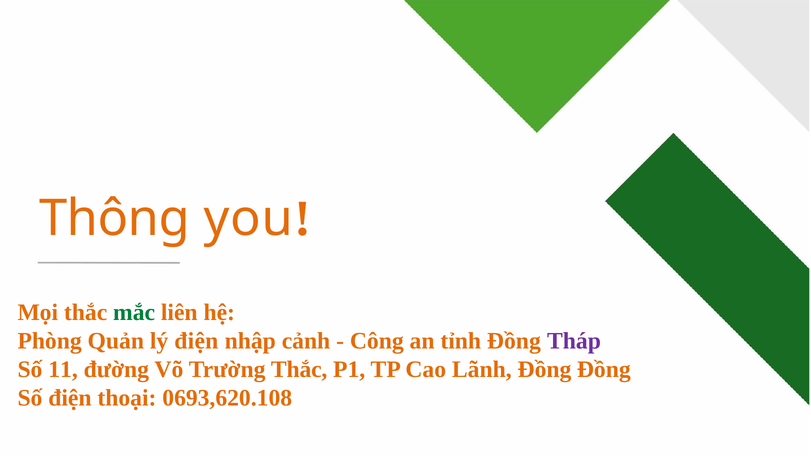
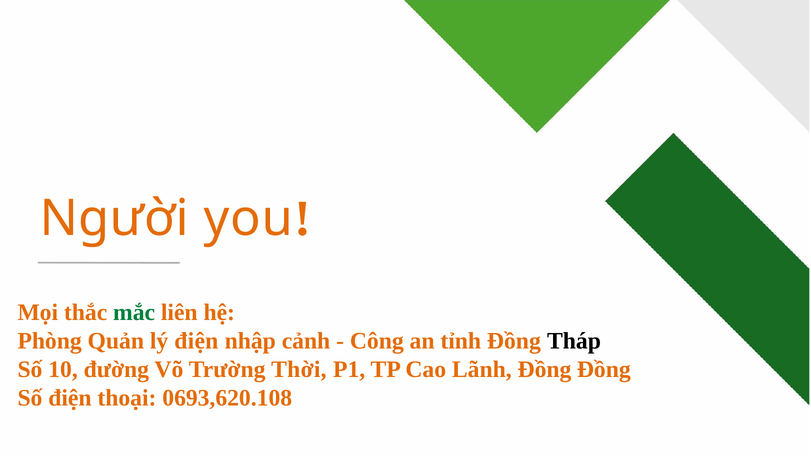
Thông: Thông -> Người (114, 219)
Tháp colour: purple -> black (574, 341)
11: 11 -> 10 (63, 369)
Trường Thắc: Thắc -> Thời (299, 369)
